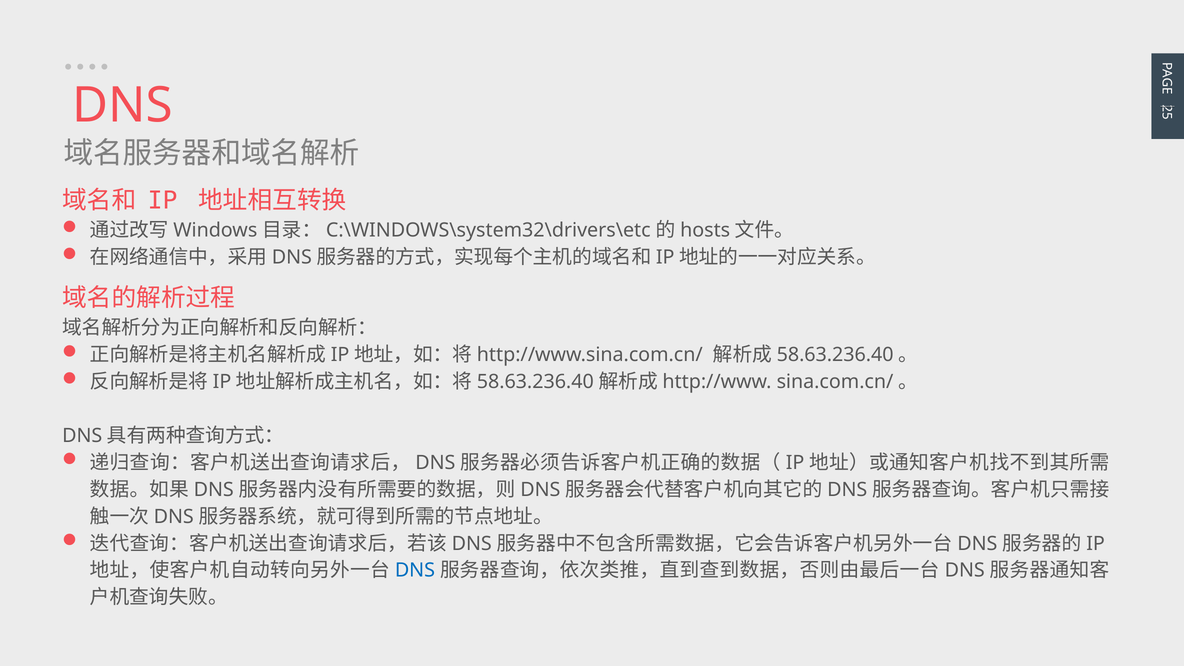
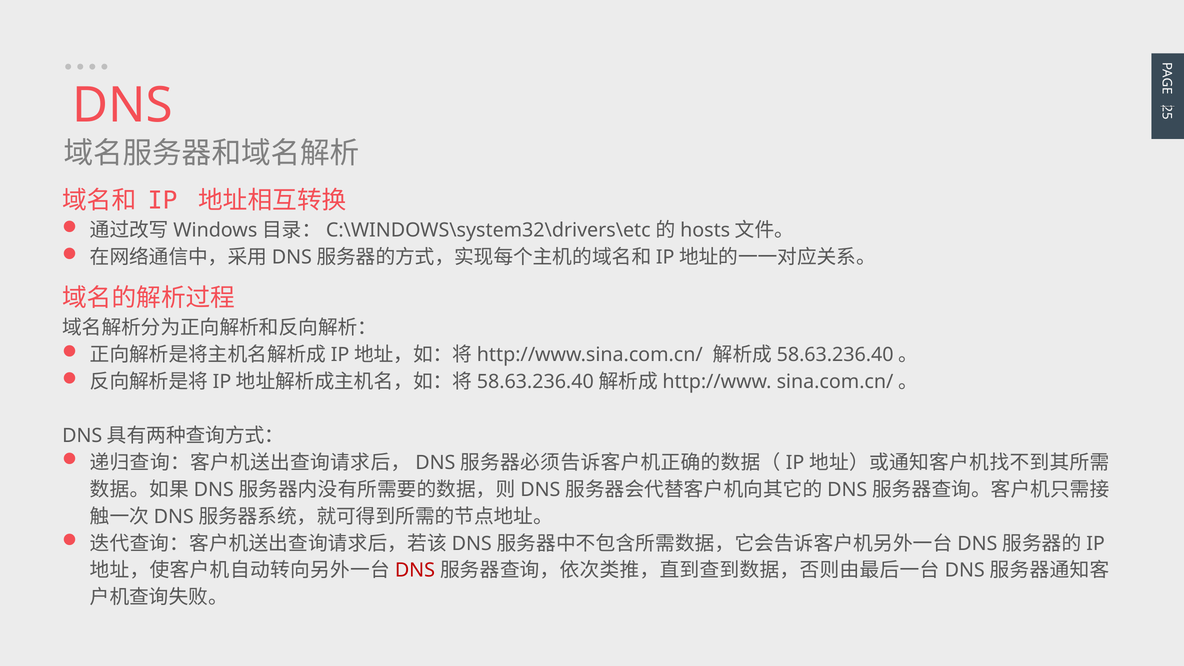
DNS colour: blue -> red (415, 570)
